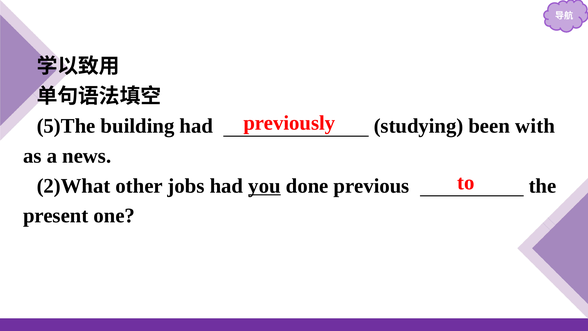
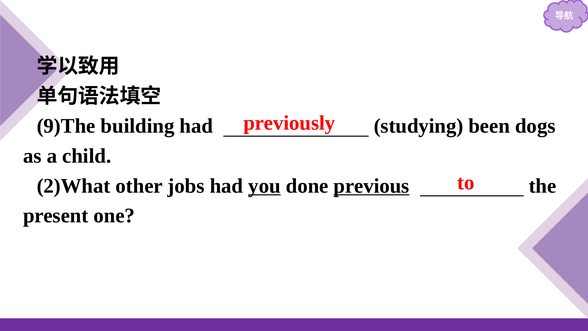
5)The: 5)The -> 9)The (66, 126)
with: with -> dogs (535, 126)
news: news -> child (87, 156)
previous underline: none -> present (371, 186)
